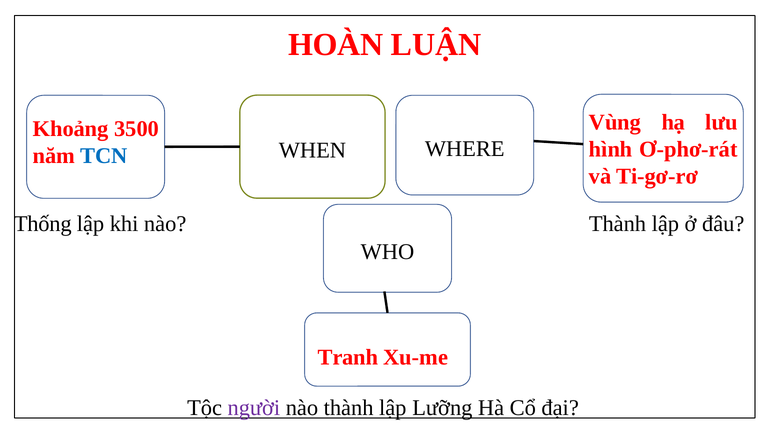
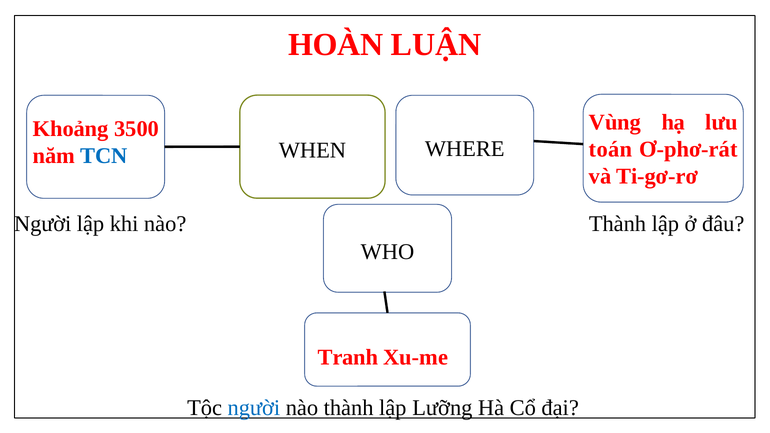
hình: hình -> toán (611, 149)
Thống: Thống -> Người (43, 224)
người colour: purple -> blue (254, 408)
